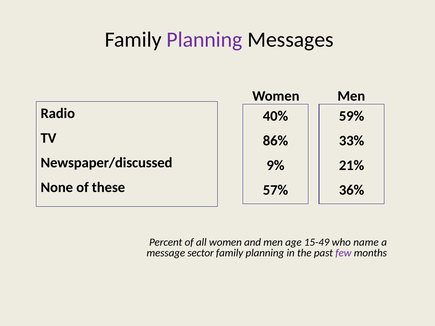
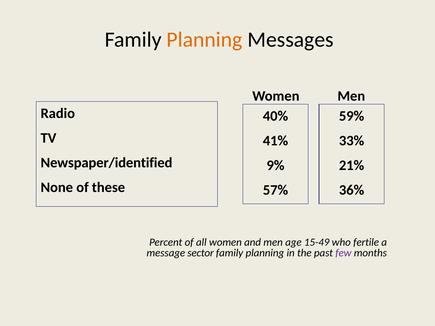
Planning colour: purple -> orange (205, 40)
86%: 86% -> 41% (275, 141)
Newspaper/discussed: Newspaper/discussed -> Newspaper/identified (107, 163)
name: name -> fertile (366, 243)
